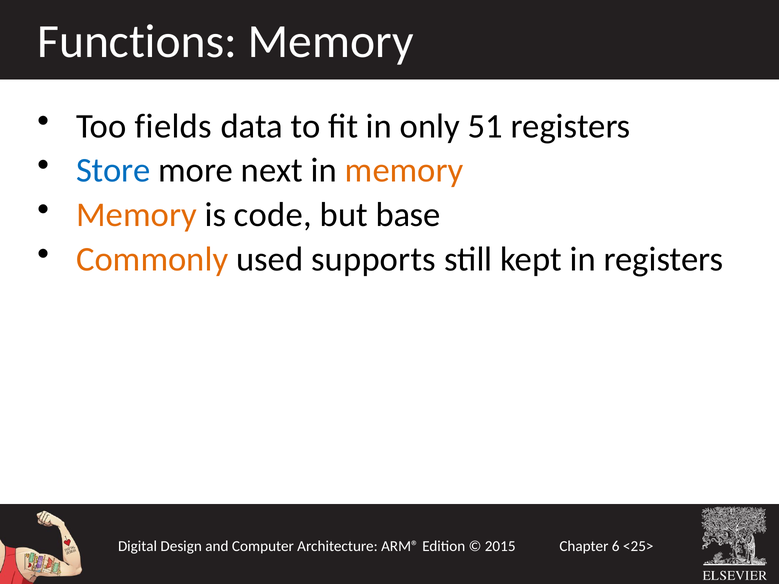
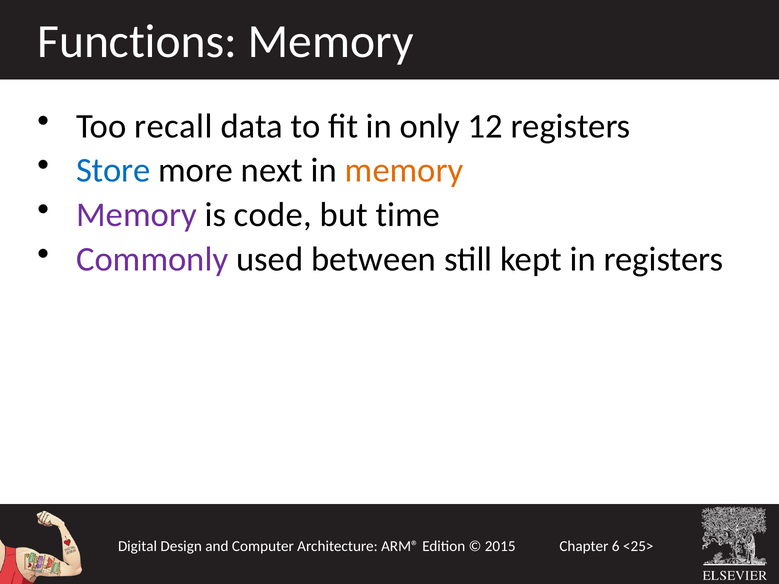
fields: fields -> recall (173, 126)
51: 51 -> 12 (485, 126)
Memory colour: orange -> purple (136, 215)
base: base -> time (408, 215)
Commonly colour: orange -> purple (152, 259)
supports: supports -> between (374, 259)
